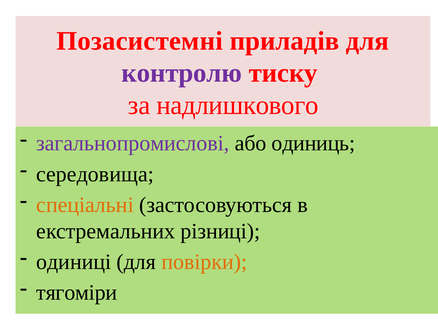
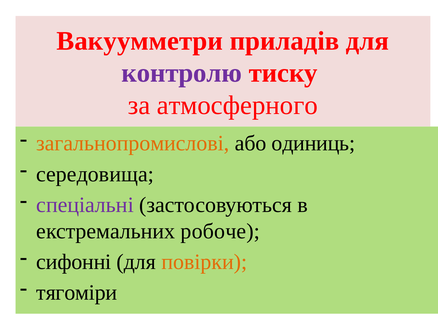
Позасистемні: Позасистемні -> Вакуумметри (140, 41)
надлишкового: надлишкового -> атмосферного (237, 105)
загальнопромислові colour: purple -> orange (133, 143)
спеціальні colour: orange -> purple (85, 204)
різниці: різниці -> робоче (220, 231)
одиниці: одиниці -> сифонні (74, 261)
